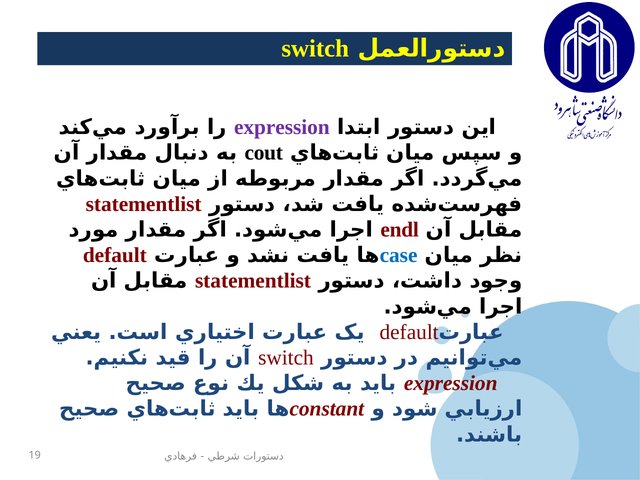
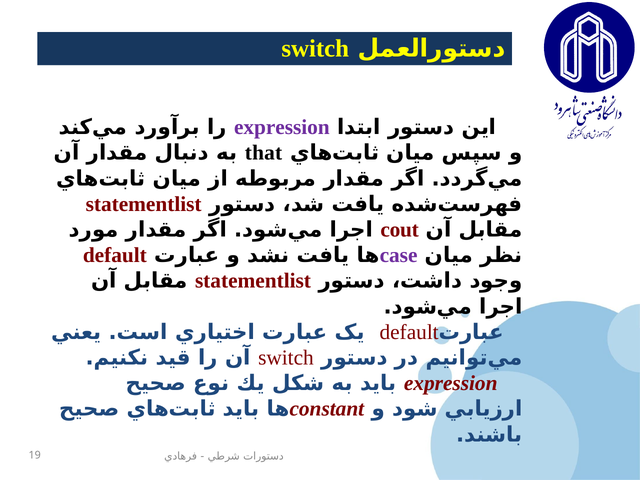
cout: cout -> that (264, 153)
endl: endl -> cout (400, 230)
case colour: blue -> purple (399, 255)
